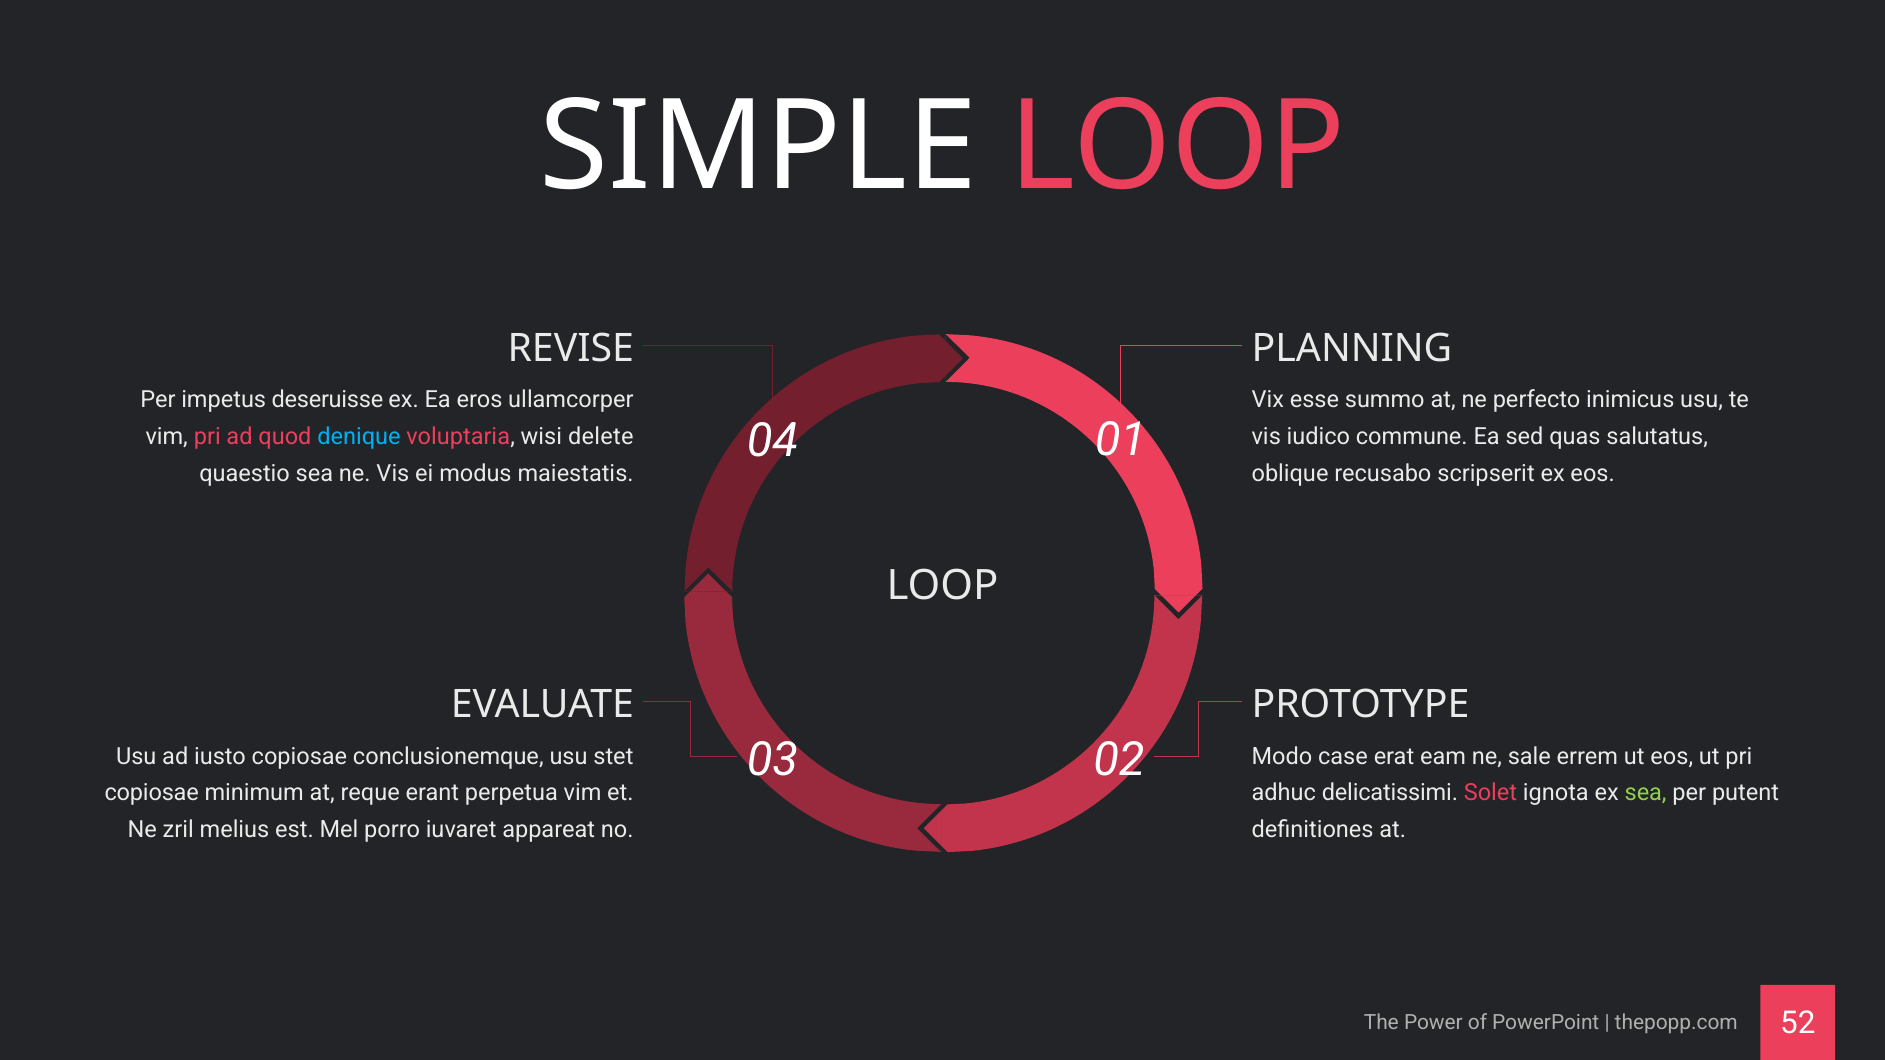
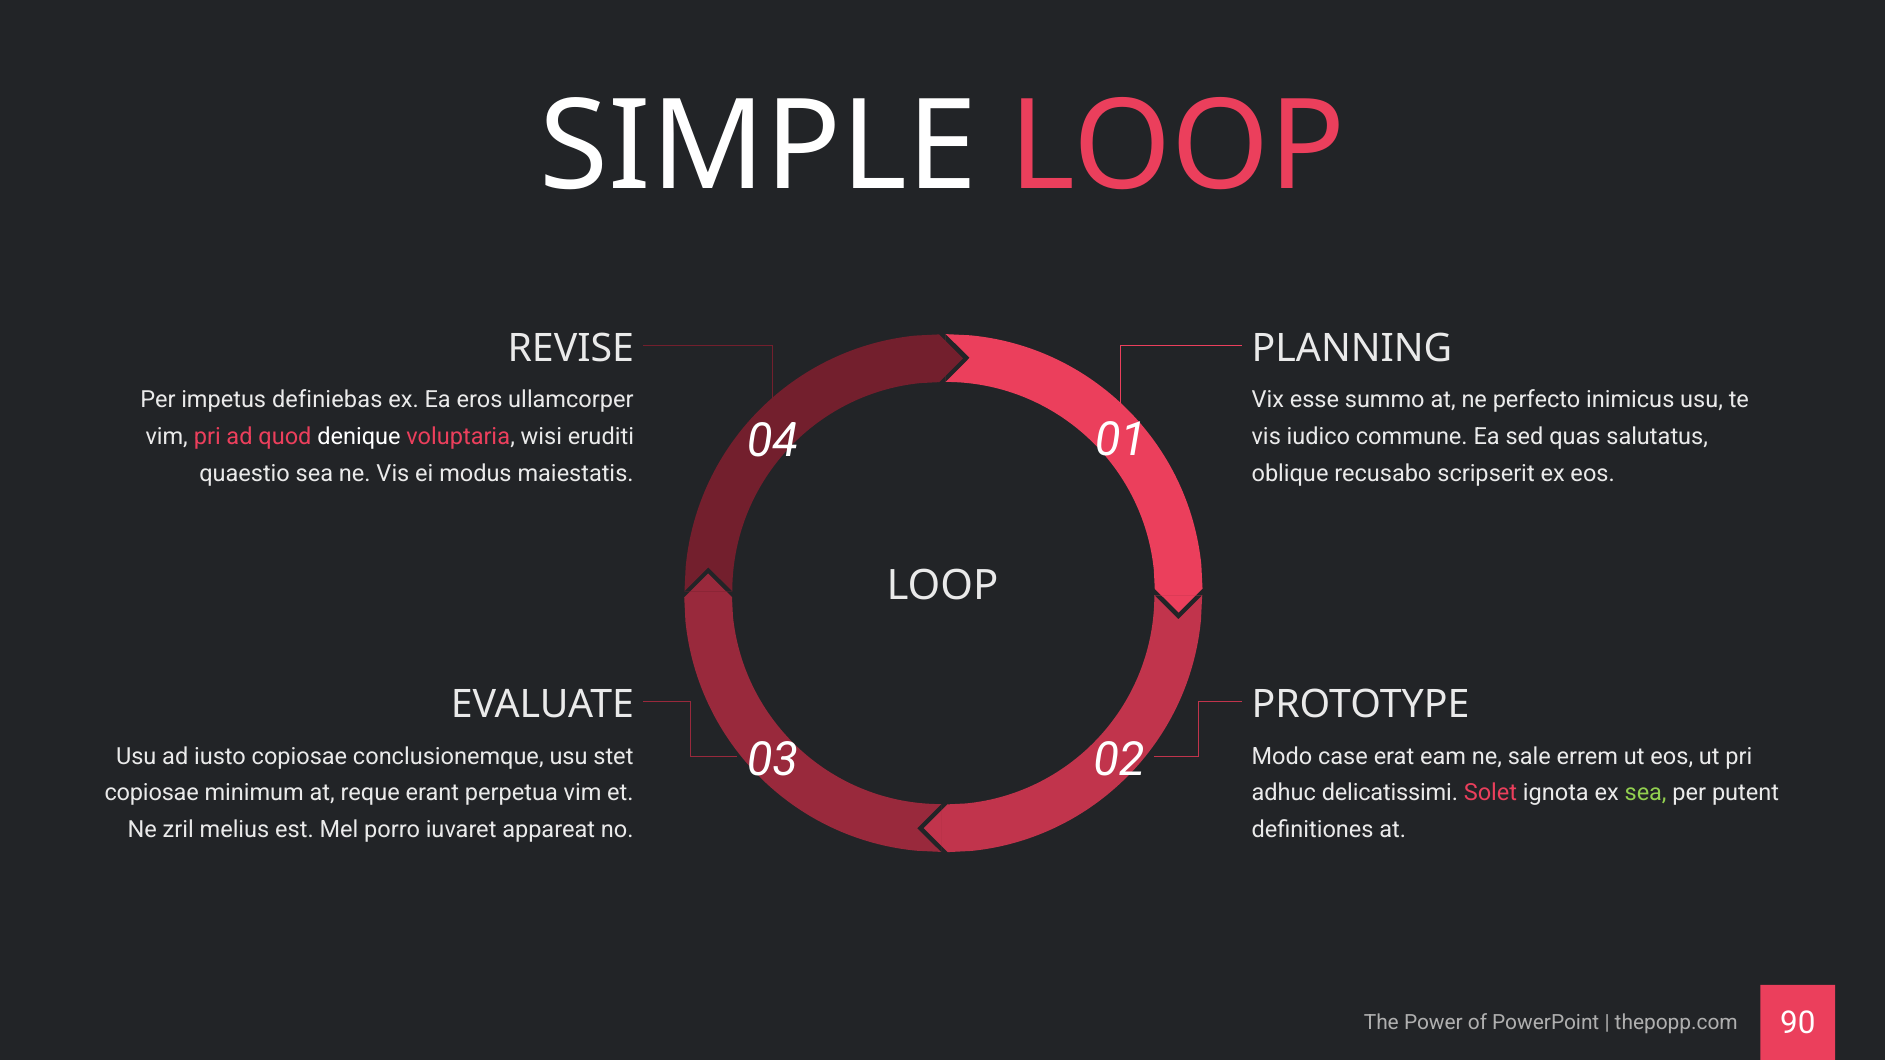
deseruisse: deseruisse -> definiebas (327, 400)
denique colour: light blue -> white (359, 437)
delete: delete -> eruditi (601, 437)
52: 52 -> 90 (1798, 1023)
